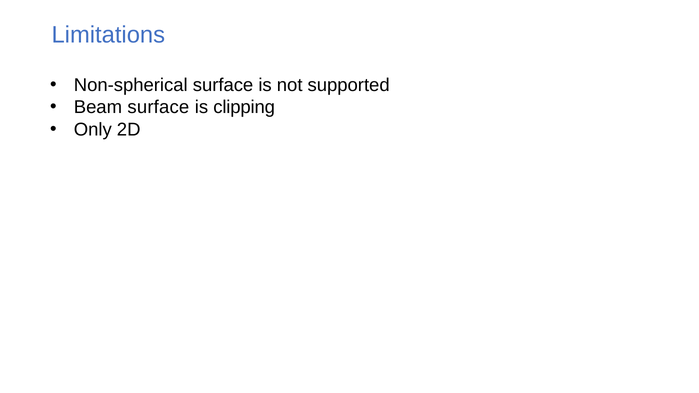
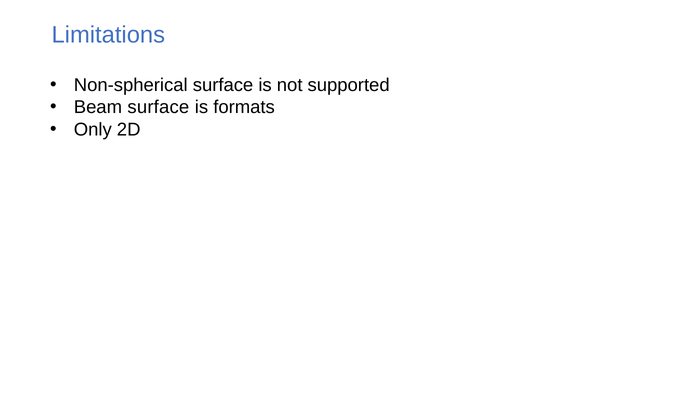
clipping: clipping -> formats (244, 107)
